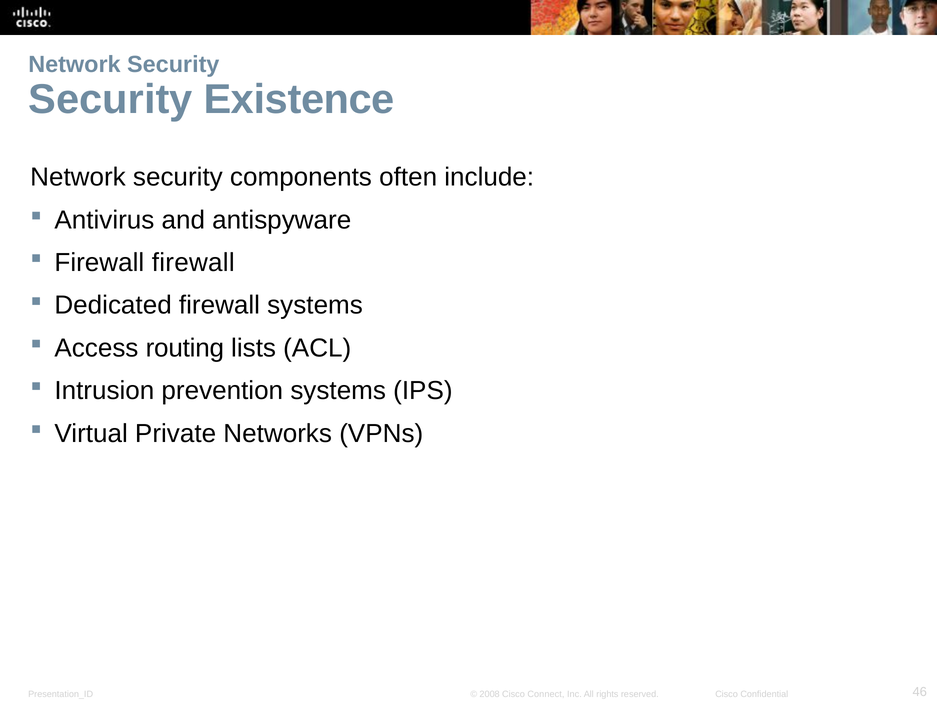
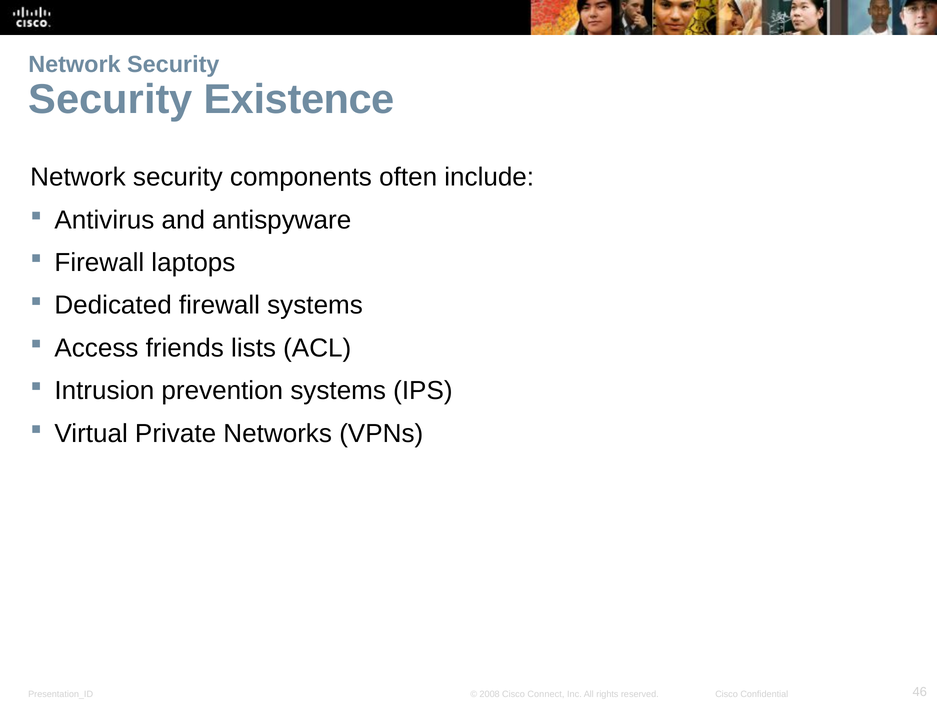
Firewall firewall: firewall -> laptops (193, 263)
routing: routing -> friends (185, 348)
